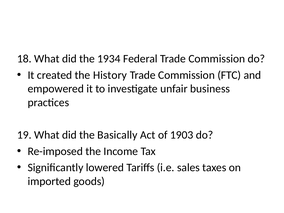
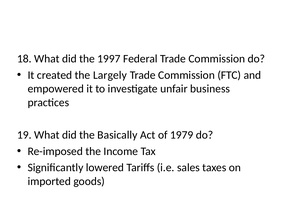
1934: 1934 -> 1997 (109, 59)
History: History -> Largely (110, 75)
1903: 1903 -> 1979 (182, 135)
